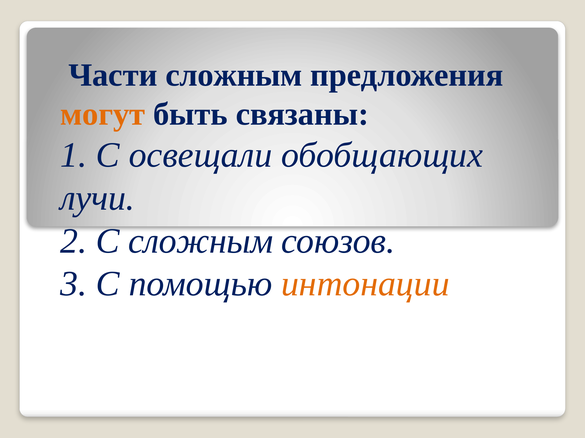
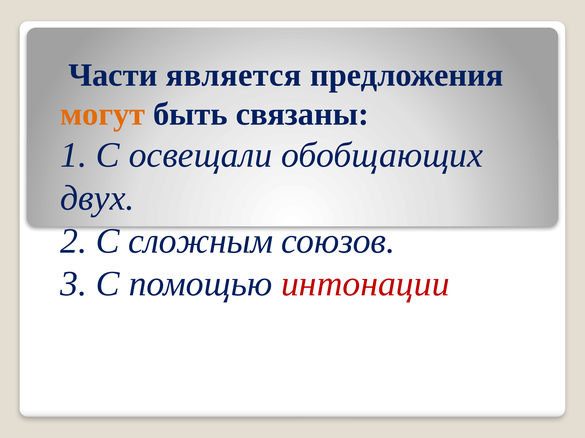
Части сложным: сложным -> является (234, 75)
лучи: лучи -> двух (97, 198)
интонации colour: orange -> red (365, 284)
